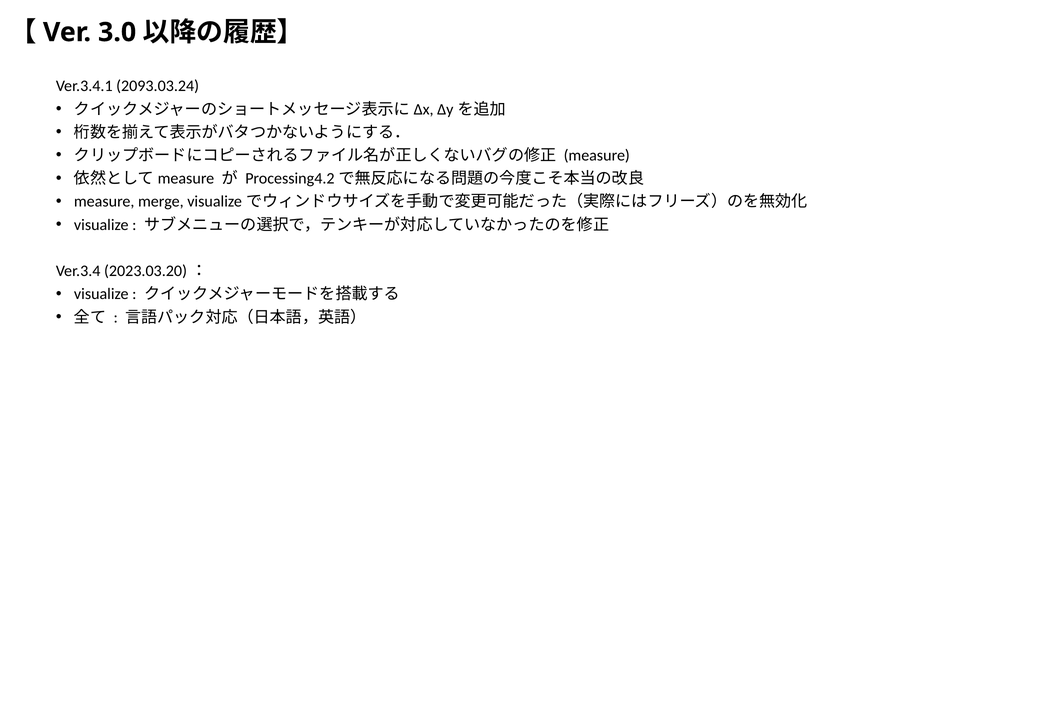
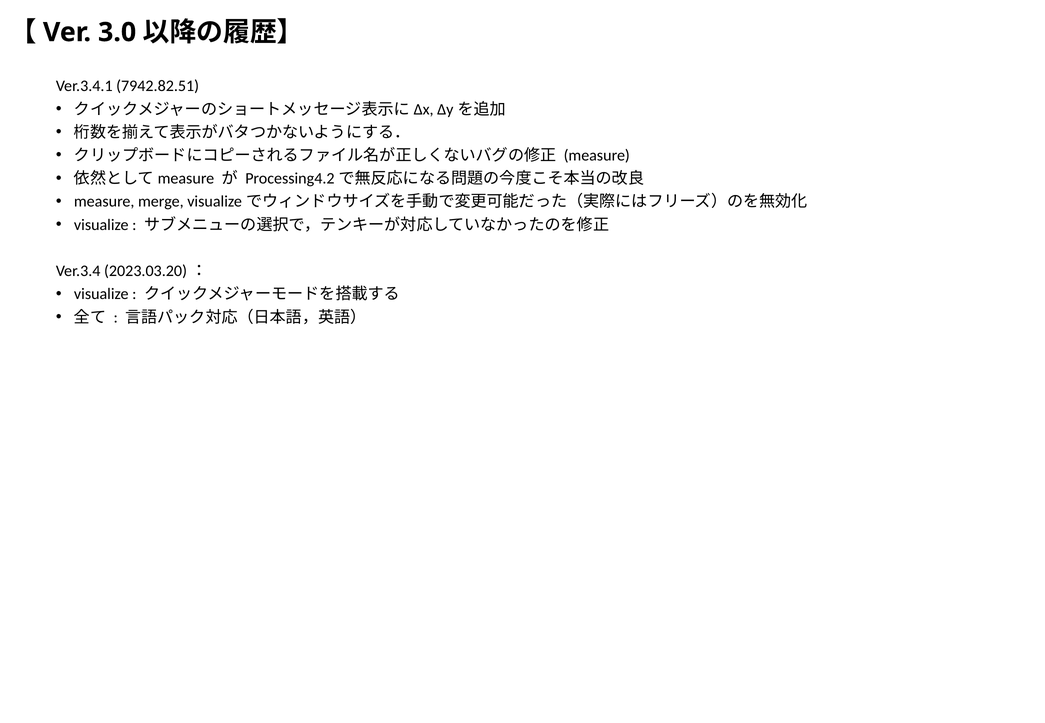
2093.03.24: 2093.03.24 -> 7942.82.51 (158, 86)
